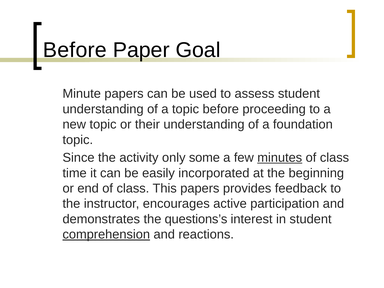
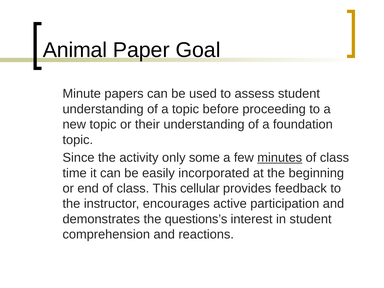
Before: Before -> Animal (75, 50)
This papers: papers -> cellular (200, 188)
comprehension underline: present -> none (106, 234)
